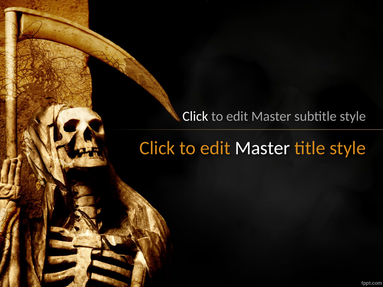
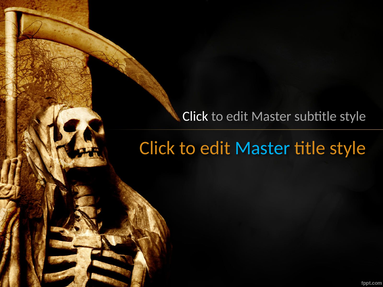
Master colour: white -> light blue (262, 148)
